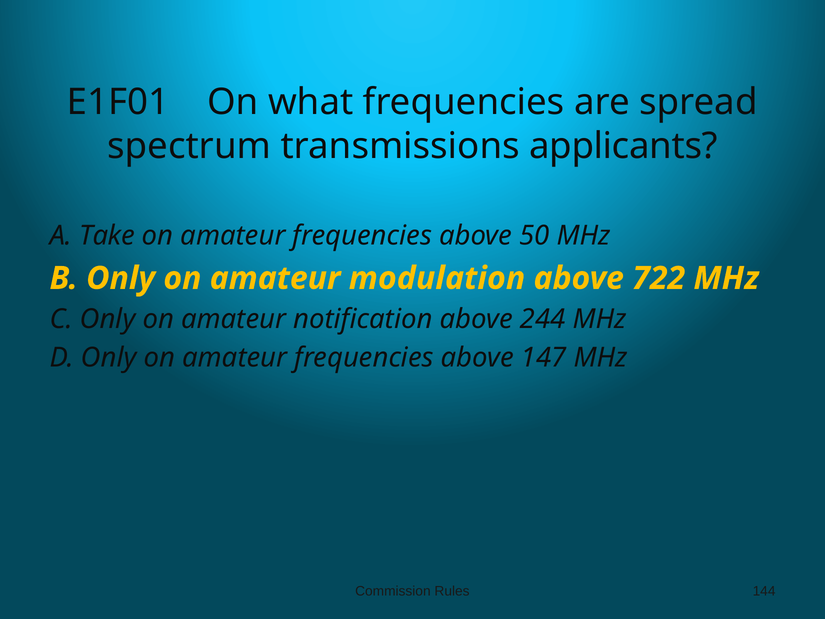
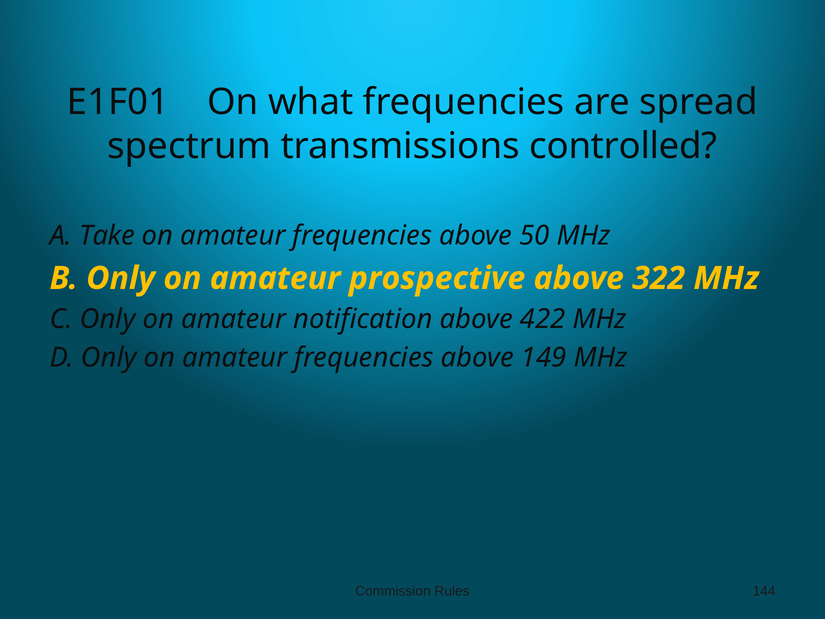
applicants: applicants -> controlled (623, 146)
modulation: modulation -> prospective (437, 278)
722: 722 -> 322 (659, 278)
244: 244 -> 422 (543, 319)
147: 147 -> 149 (544, 358)
